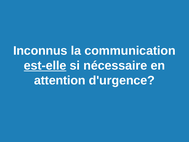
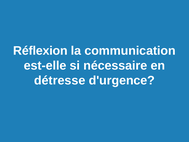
Inconnus: Inconnus -> Réflexion (40, 51)
est-elle underline: present -> none (45, 65)
attention: attention -> détresse (60, 80)
